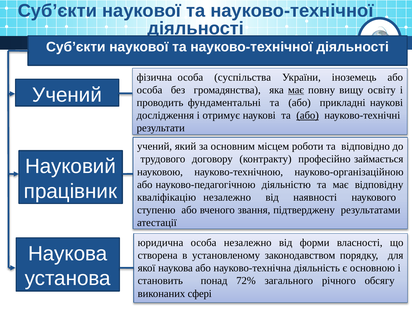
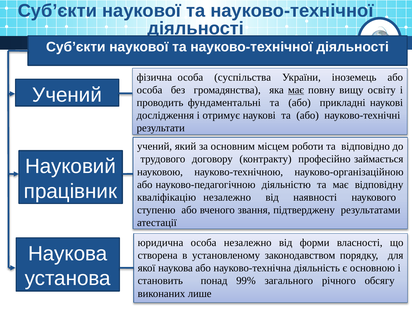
або underline: present -> none (308, 115)
72%: 72% -> 99% (246, 281)
сфері: сфері -> лише (200, 294)
